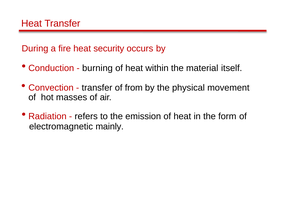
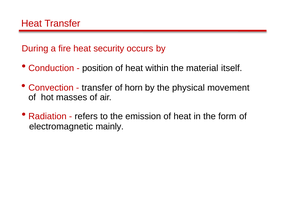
burning: burning -> position (98, 68)
from: from -> horn (134, 88)
